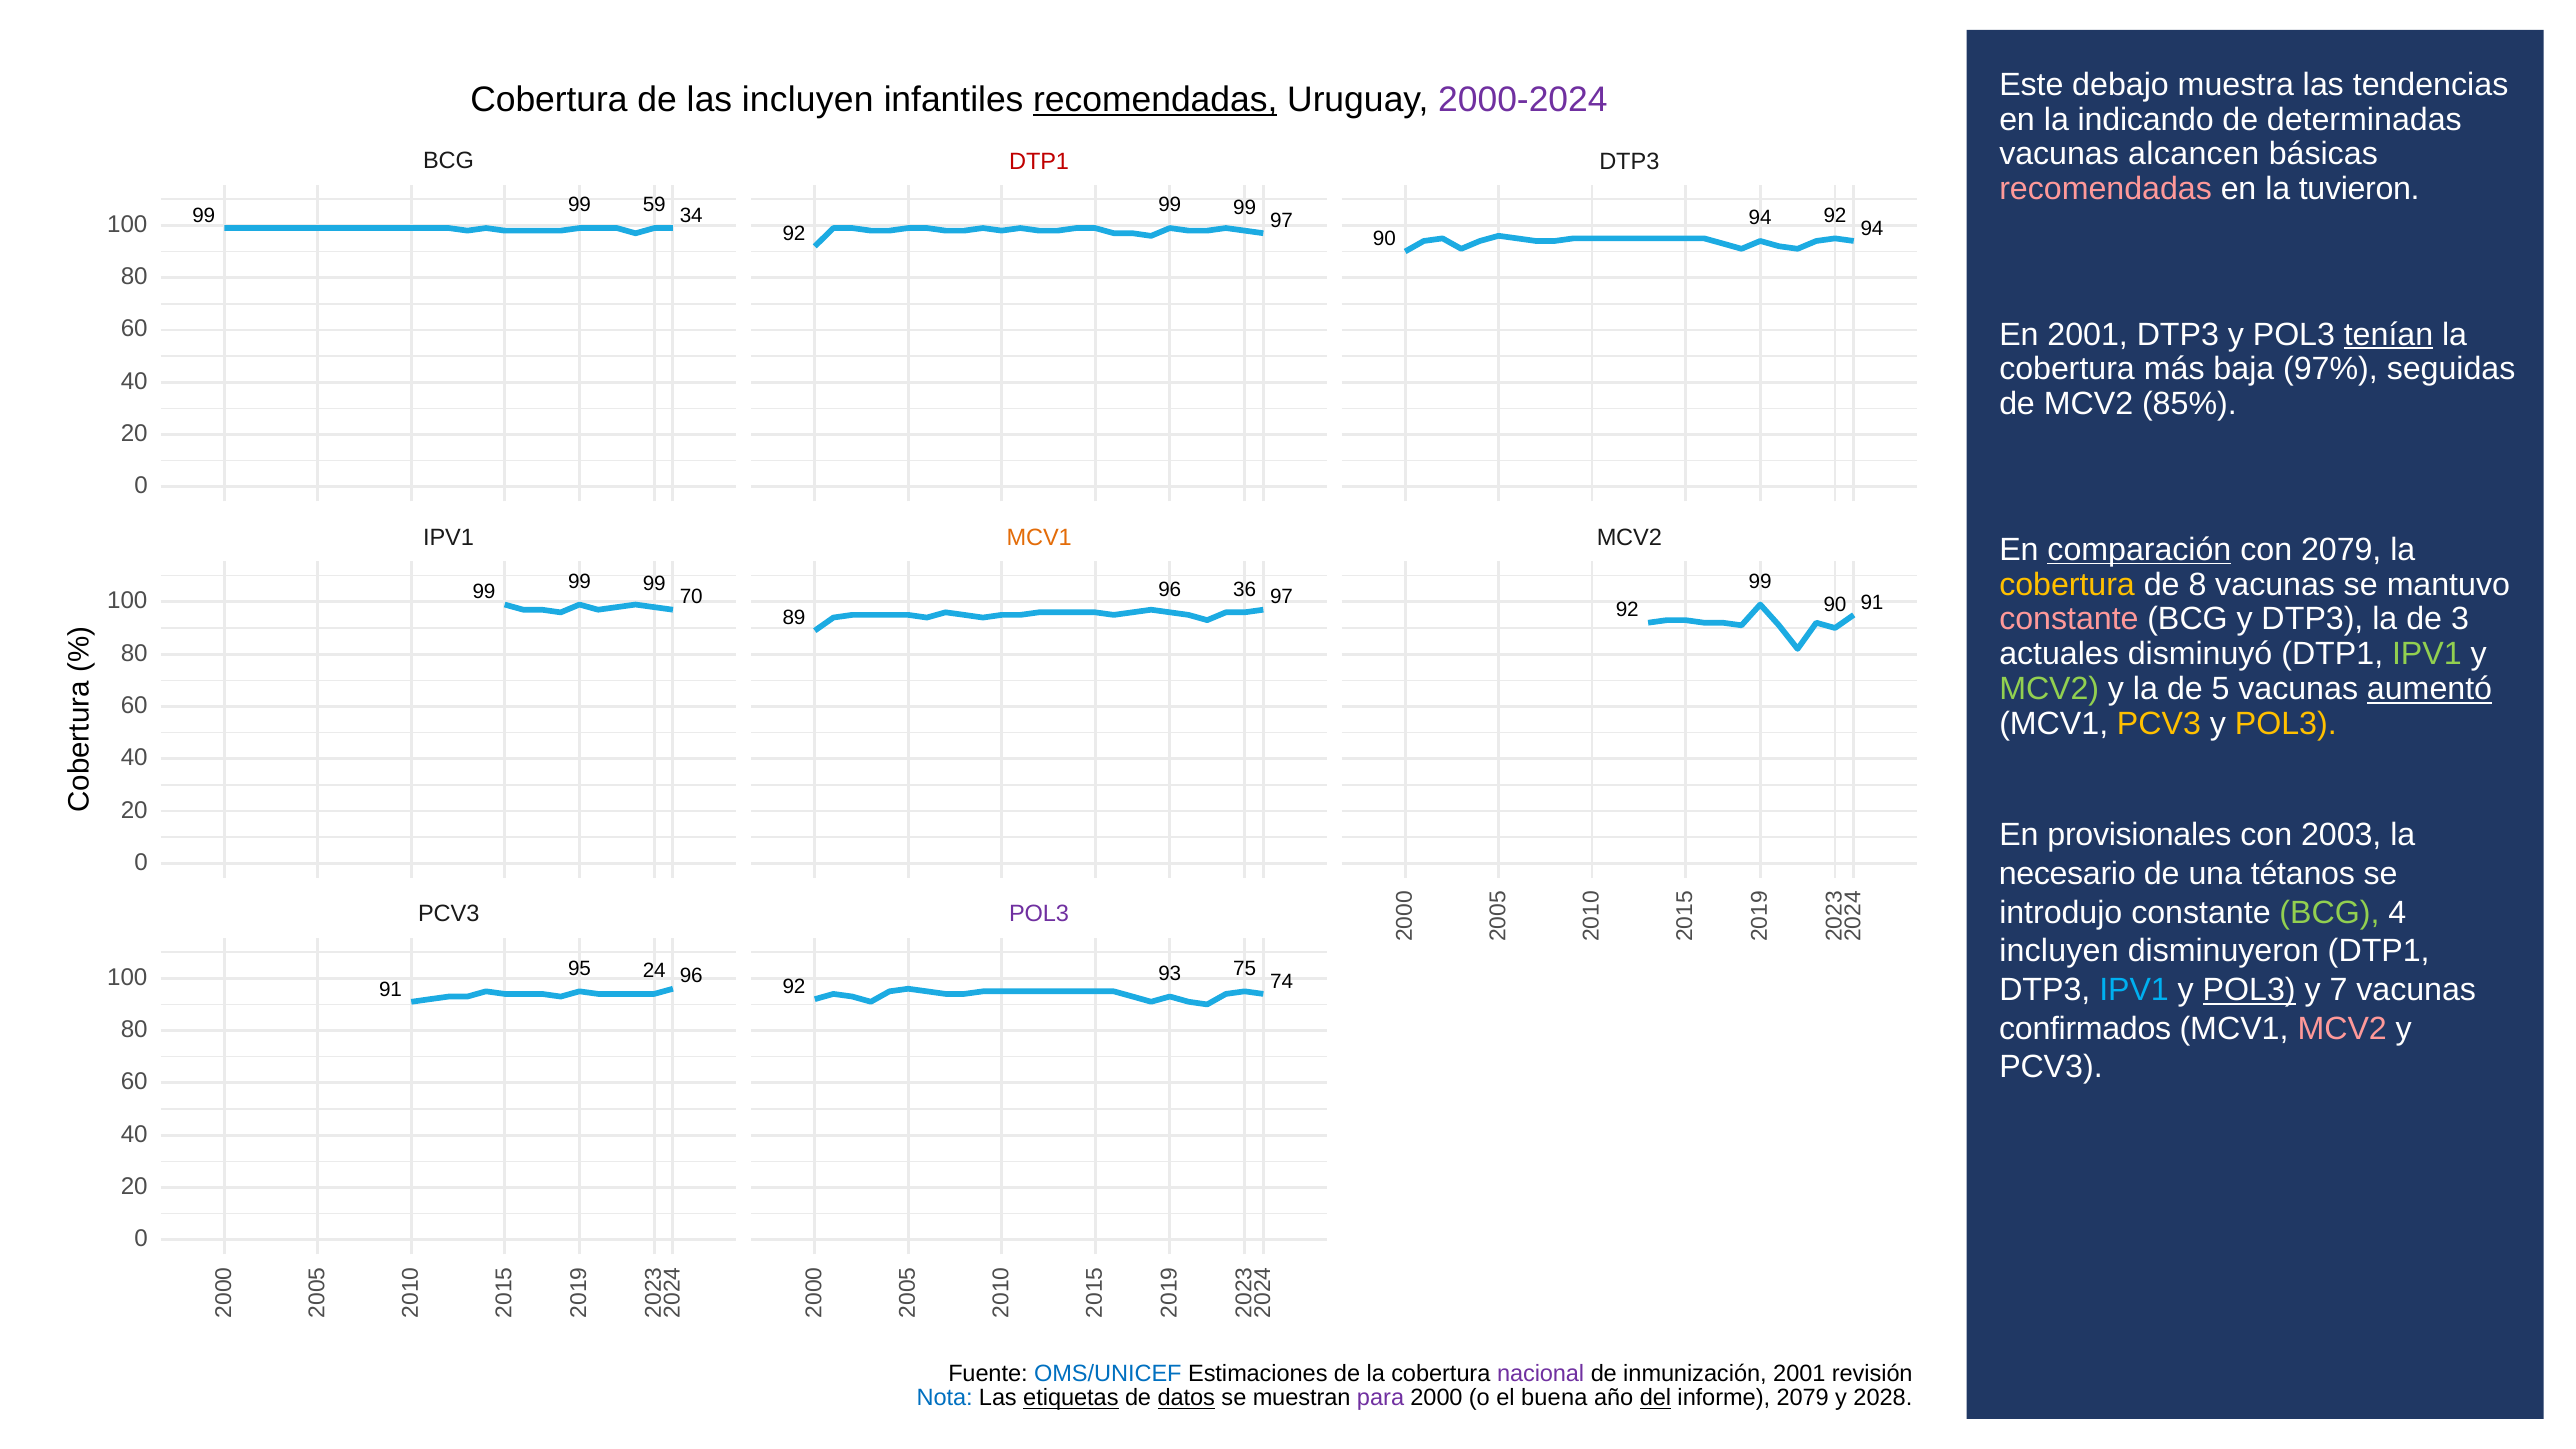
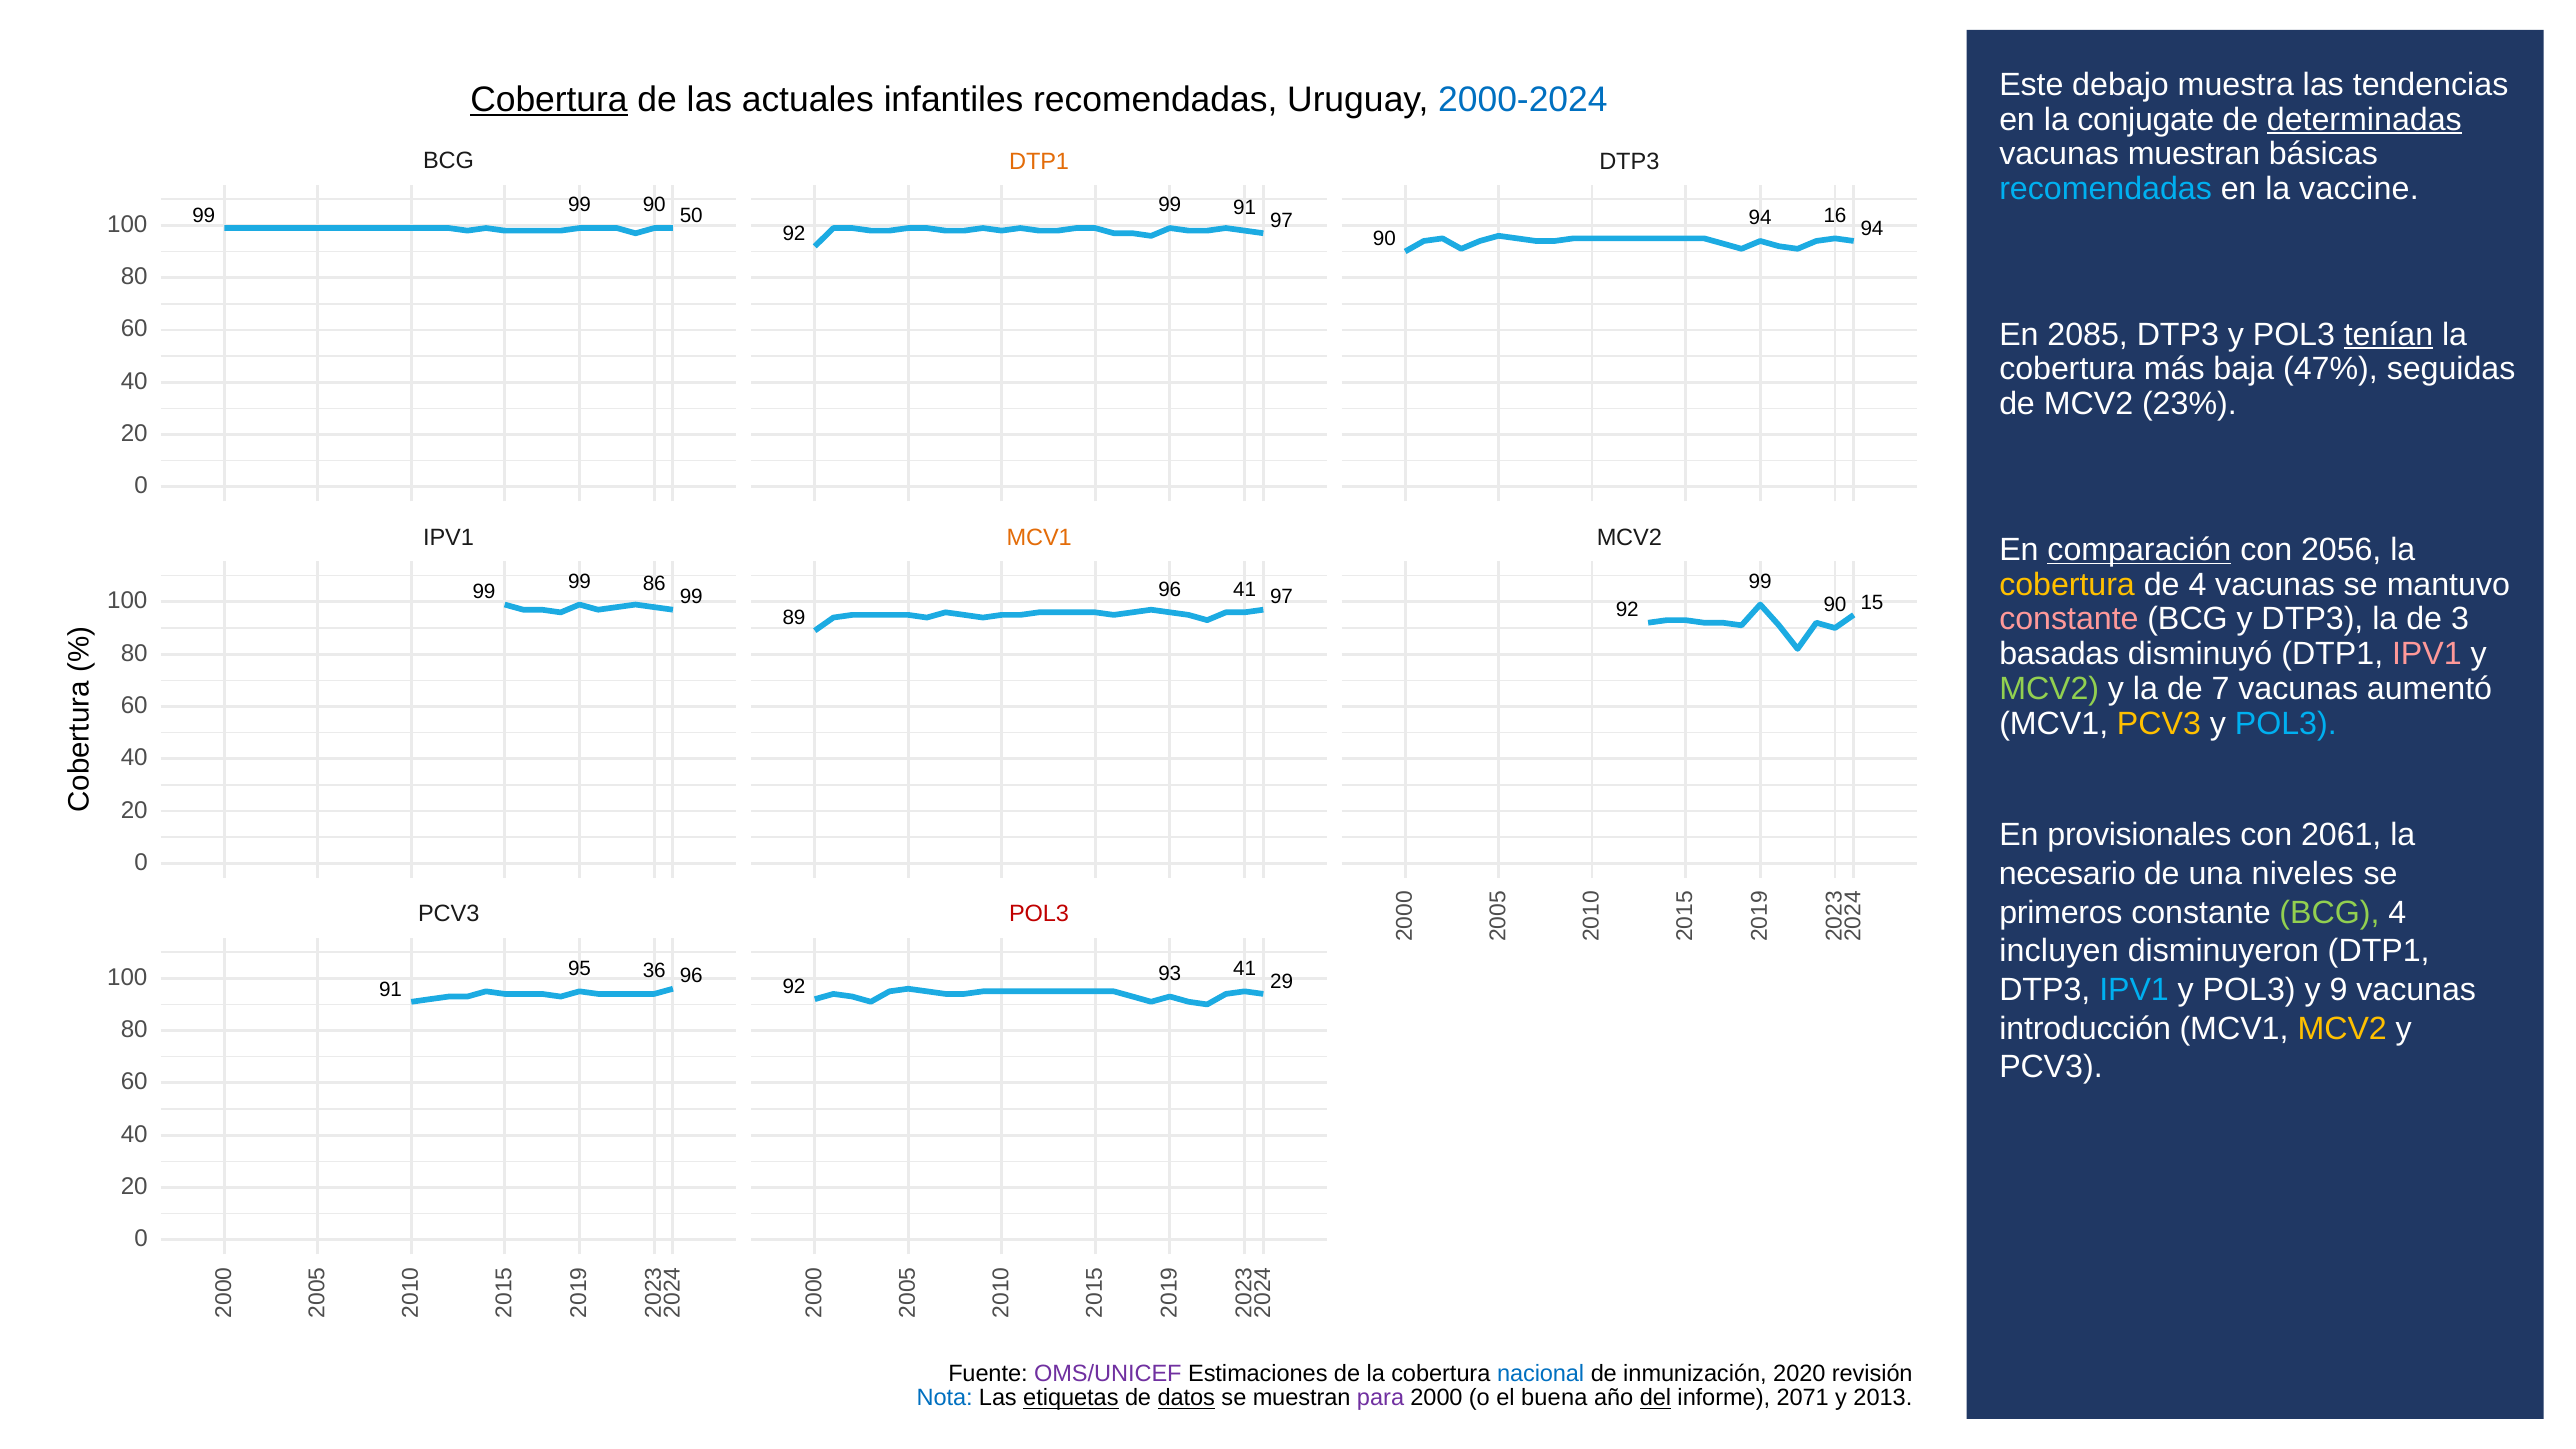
Cobertura underline: none -> present (549, 100)
las incluyen: incluyen -> actuales (808, 100)
recomendadas underline: present -> none (1155, 100)
2000-2024 colour: purple -> blue (1523, 100)
indicando: indicando -> conjugate (2146, 119)
determinadas underline: none -> present (2364, 119)
vacunas alcancen: alcancen -> muestran (2194, 154)
DTP1 colour: red -> orange (1039, 161)
recomendadas colour: pink -> light blue (2106, 189)
tuvieron: tuvieron -> vaccine (2359, 189)
59: 59 -> 90 (654, 205)
99: 99 -> 91 (1245, 208)
34: 34 -> 50 (691, 215)
94 92: 92 -> 16 (1835, 215)
En 2001: 2001 -> 2085 (2088, 335)
97%: 97% -> 47% (2330, 369)
85%: 85% -> 23% (2189, 404)
con 2079: 2079 -> 2056 (2341, 550)
de 8: 8 -> 4 (2197, 584)
99: 99 -> 86 (654, 584)
96 36: 36 -> 41 (1245, 589)
70: 70 -> 99 (691, 597)
92 91: 91 -> 15 (1872, 602)
actuales: actuales -> basadas (2059, 654)
IPV1 colour: light green -> pink (2427, 654)
de 5: 5 -> 7 (2221, 689)
aumentó underline: present -> none (2430, 689)
POL3 colour: yellow -> light blue (2286, 723)
2003: 2003 -> 2061 (2341, 835)
tétanos: tétanos -> niveles (2303, 874)
introdujo: introdujo -> primeros (2061, 913)
POL3 colour: purple -> red (1039, 914)
24: 24 -> 36 (654, 971)
93 75: 75 -> 41 (1245, 968)
POL3 underline: present -> none (2249, 990)
y 7: 7 -> 9 (2339, 990)
74: 74 -> 29 (1282, 981)
confirmados: confirmados -> introducción (2085, 1029)
MCV2 colour: pink -> yellow (2342, 1029)
OMS/UNICEF colour: blue -> purple (1108, 1373)
nacional colour: purple -> blue (1541, 1373)
inmunización 2001: 2001 -> 2020 (1799, 1373)
informe 2079: 2079 -> 2071 (1803, 1398)
2028: 2028 -> 2013 (1883, 1398)
